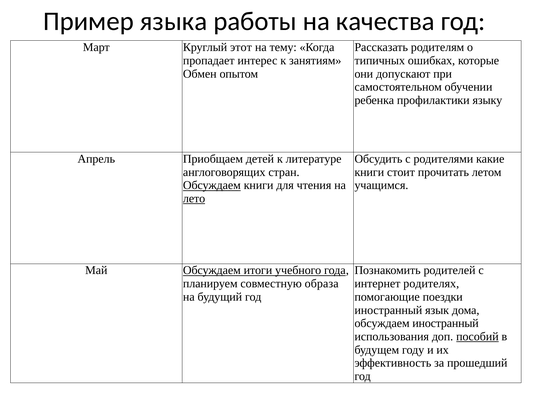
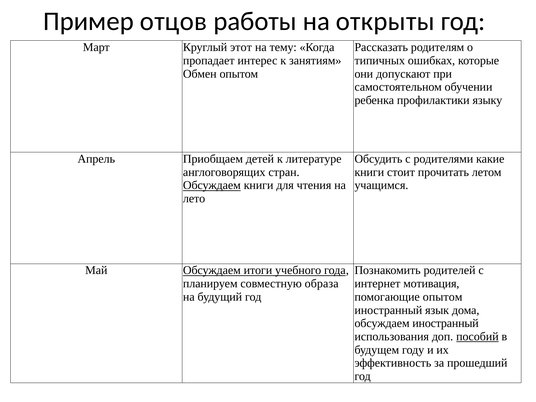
языка: языка -> отцов (173, 21)
качества: качества -> открыты (385, 21)
лето underline: present -> none (194, 199)
родителях: родителях -> мотивация (431, 284)
помогающие поездки: поездки -> опытом (443, 297)
